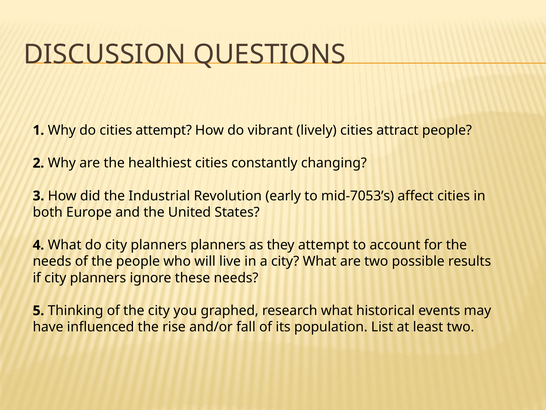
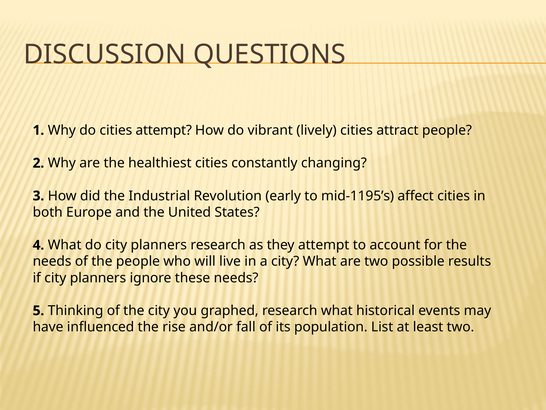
mid-7053’s: mid-7053’s -> mid-1195’s (358, 196)
planners planners: planners -> research (218, 245)
